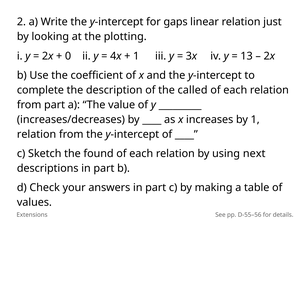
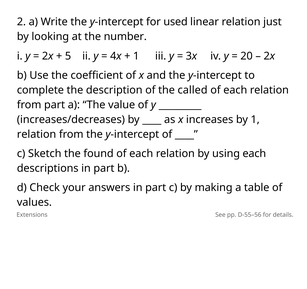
gaps: gaps -> used (176, 22)
plotting: plotting -> number (125, 37)
0: 0 -> 5 (68, 56)
13: 13 -> 20 (247, 56)
using next: next -> each (254, 153)
